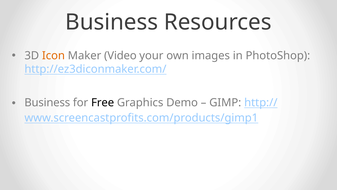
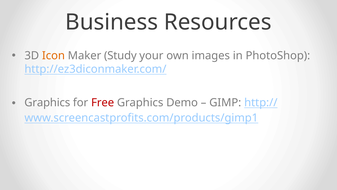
Video: Video -> Study (120, 56)
Business: Business -> Graphics (47, 102)
Free colour: black -> red (103, 102)
